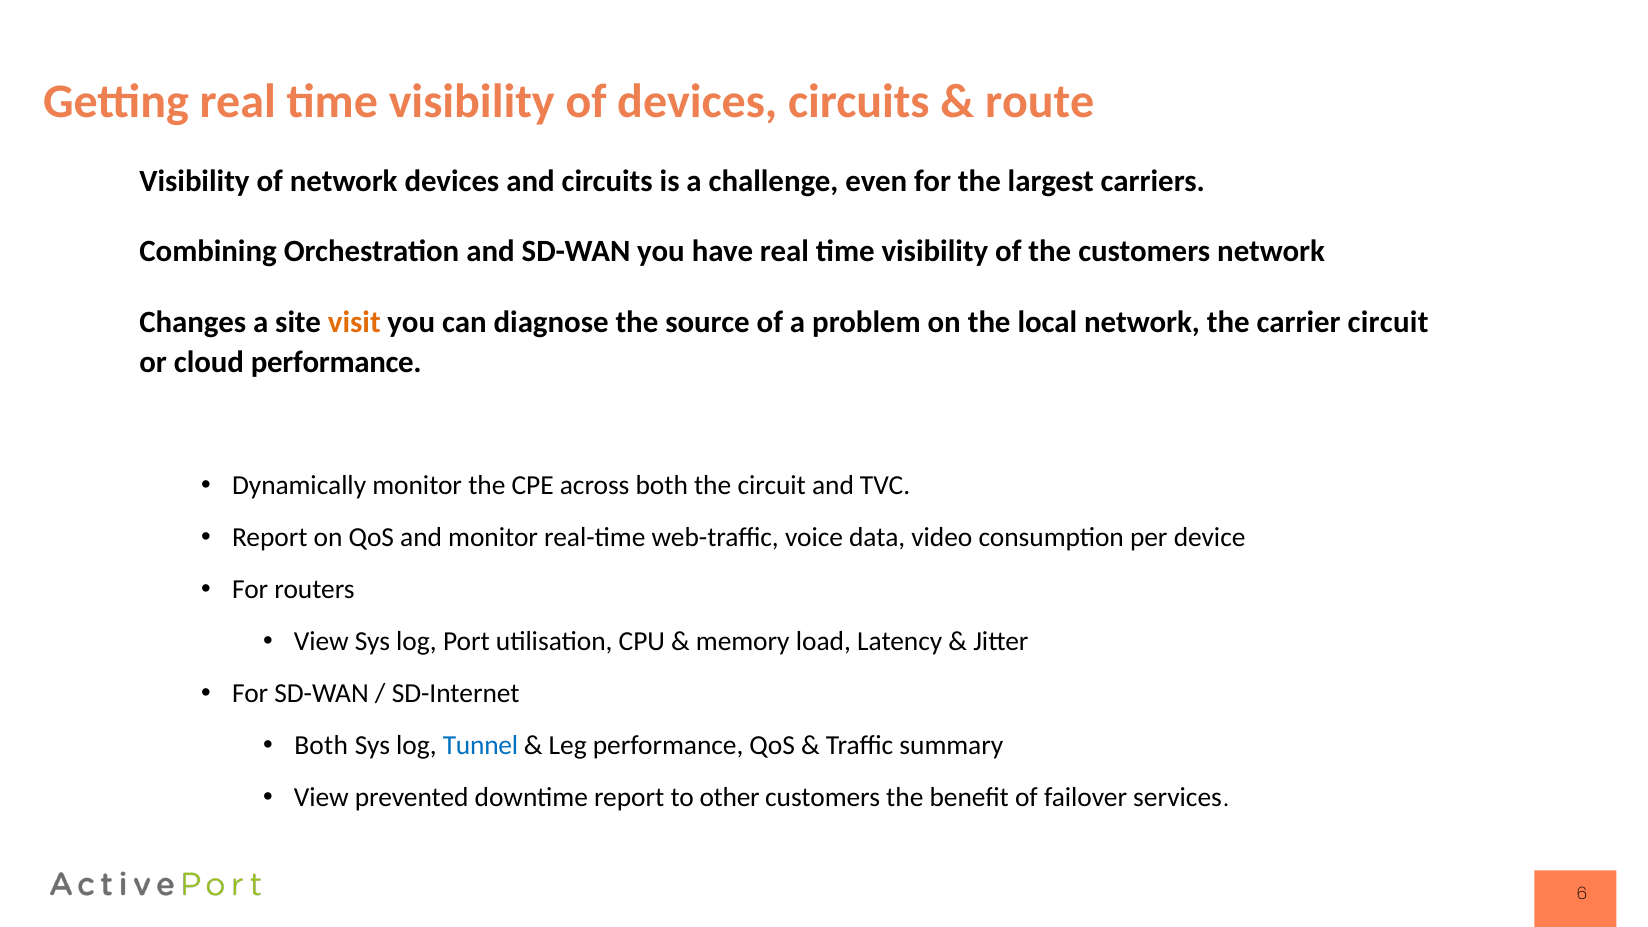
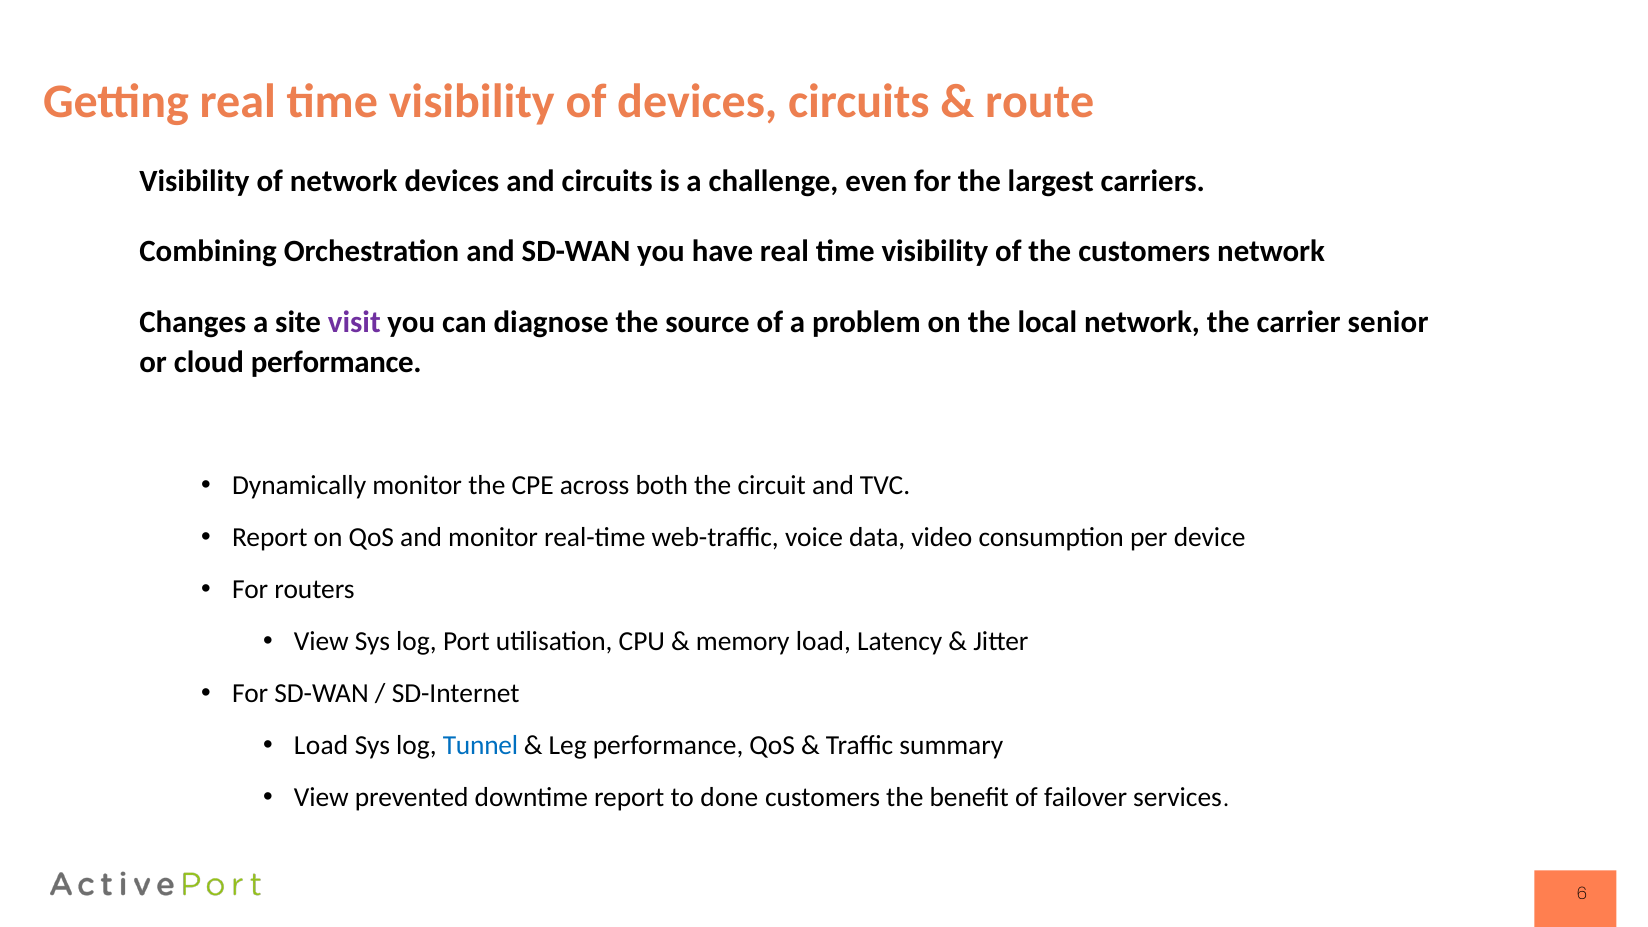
visit colour: orange -> purple (354, 322)
carrier circuit: circuit -> senior (1388, 322)
Both: Both -> Load (321, 745)
other: other -> done (729, 797)
